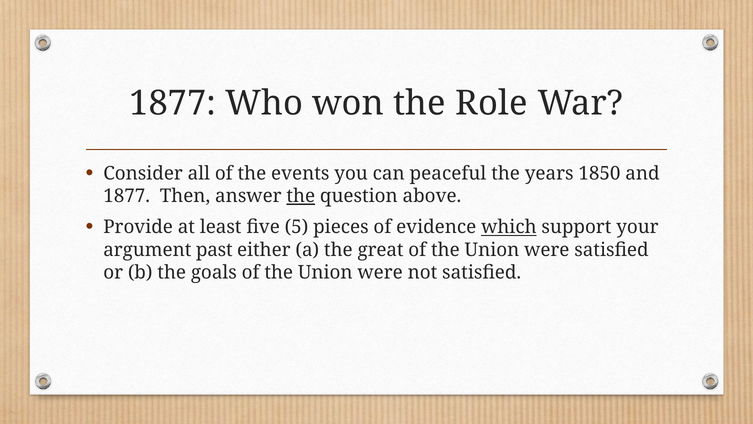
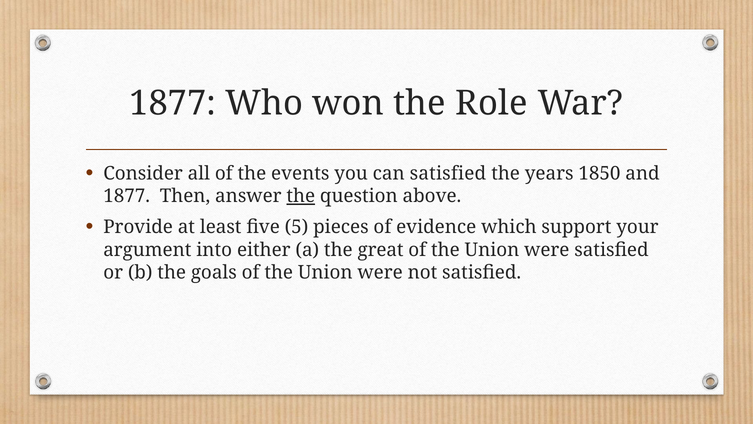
can peaceful: peaceful -> satisfied (448, 173)
which underline: present -> none (509, 227)
past: past -> into (214, 250)
